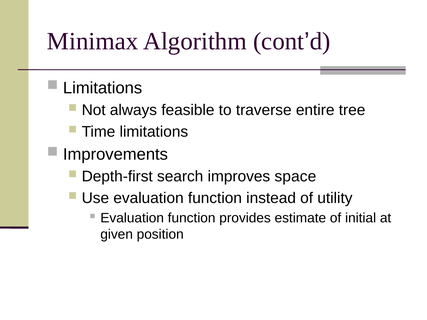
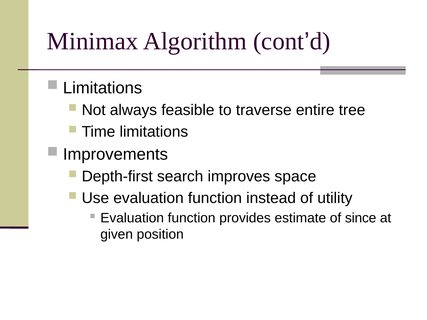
initial: initial -> since (361, 218)
